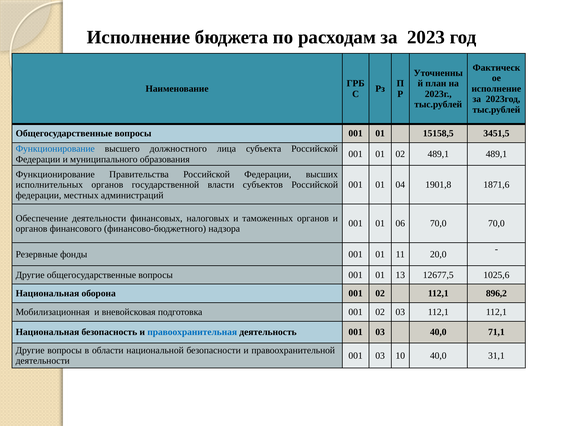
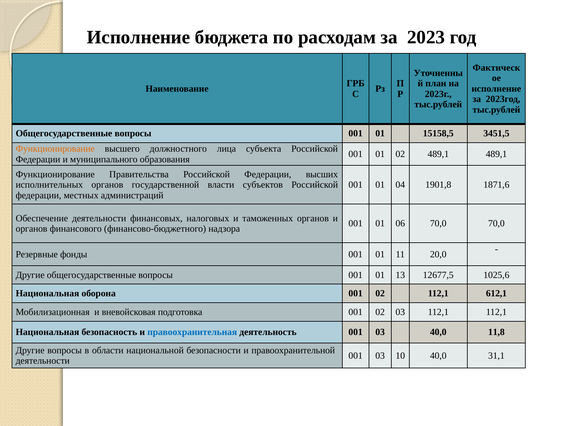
Функционирование colour: blue -> orange (55, 149)
896,2: 896,2 -> 612,1 (496, 293)
71,1: 71,1 -> 11,8 (496, 332)
